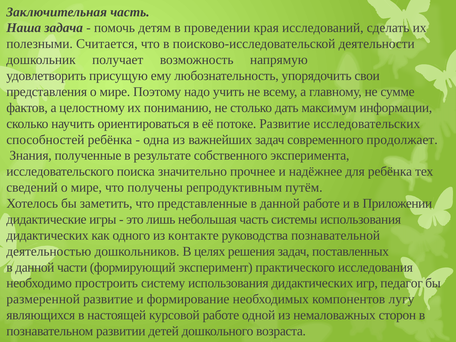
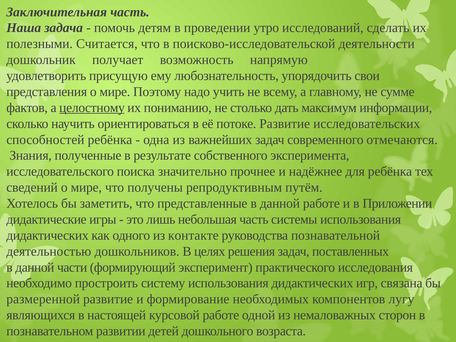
края: края -> утро (266, 28)
целостному underline: none -> present (92, 108)
продолжает: продолжает -> отмечаются (402, 140)
педагог: педагог -> связана (402, 283)
